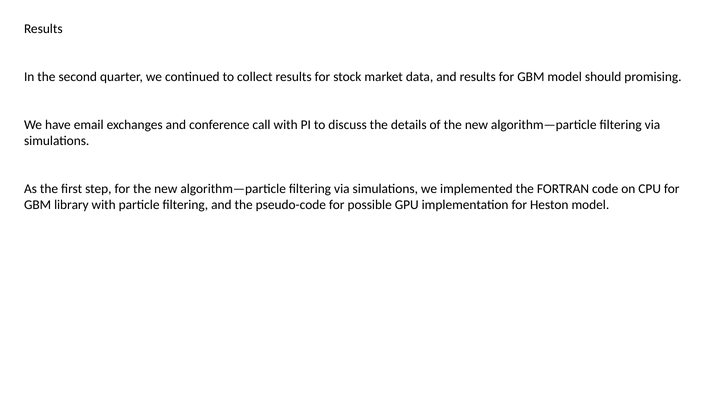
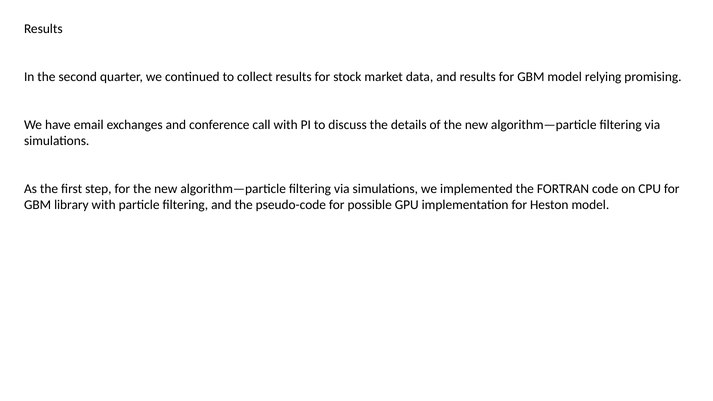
should: should -> relying (603, 77)
